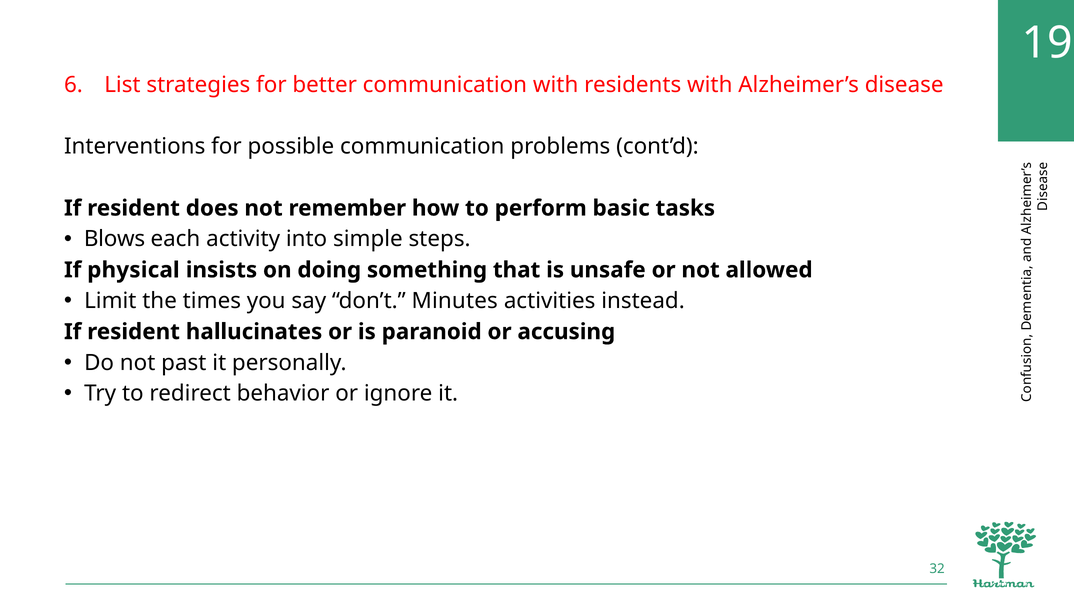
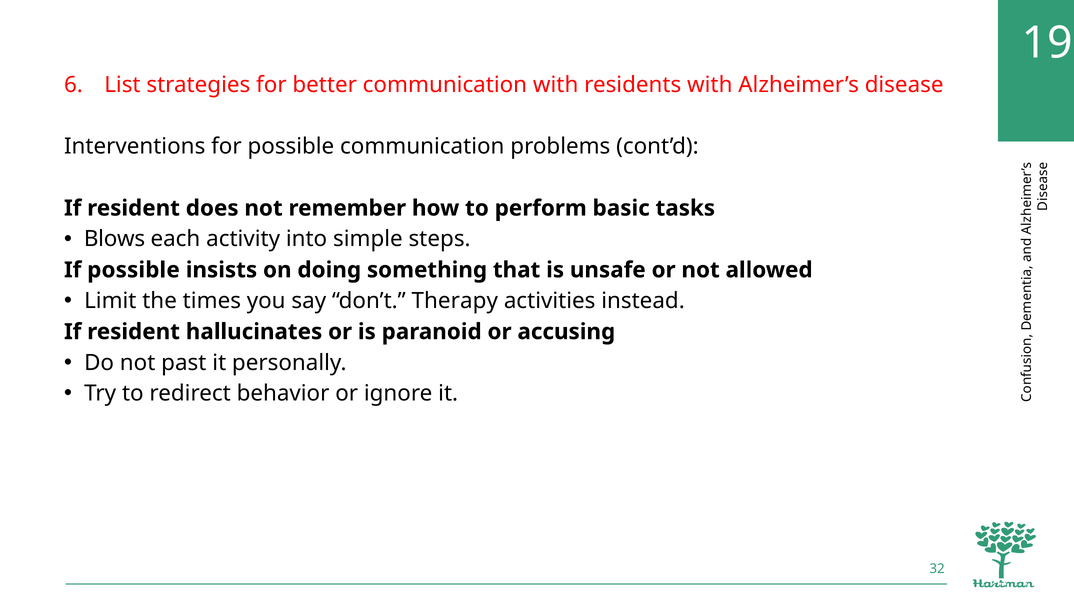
If physical: physical -> possible (134, 270)
Minutes: Minutes -> Therapy (455, 301)
